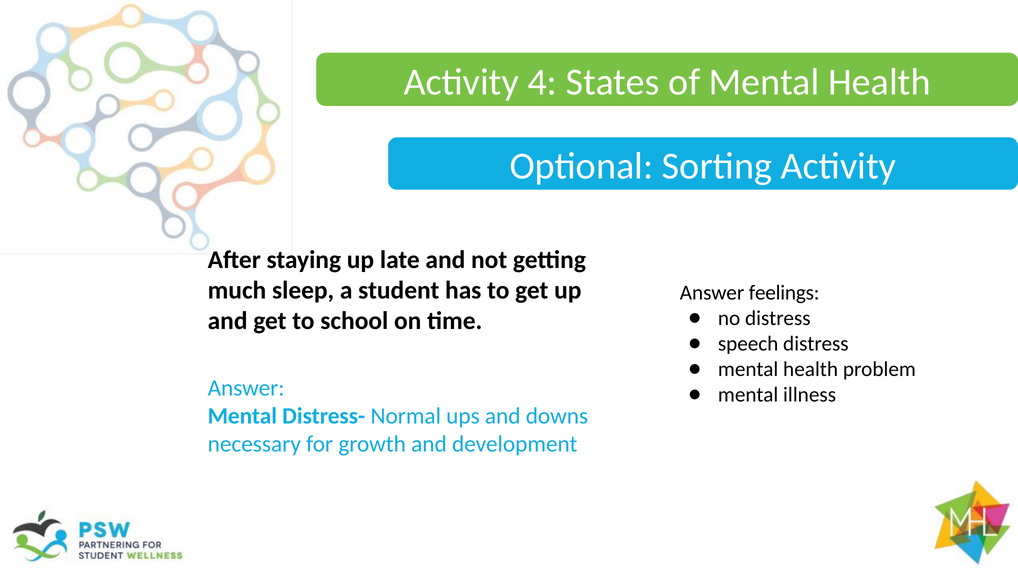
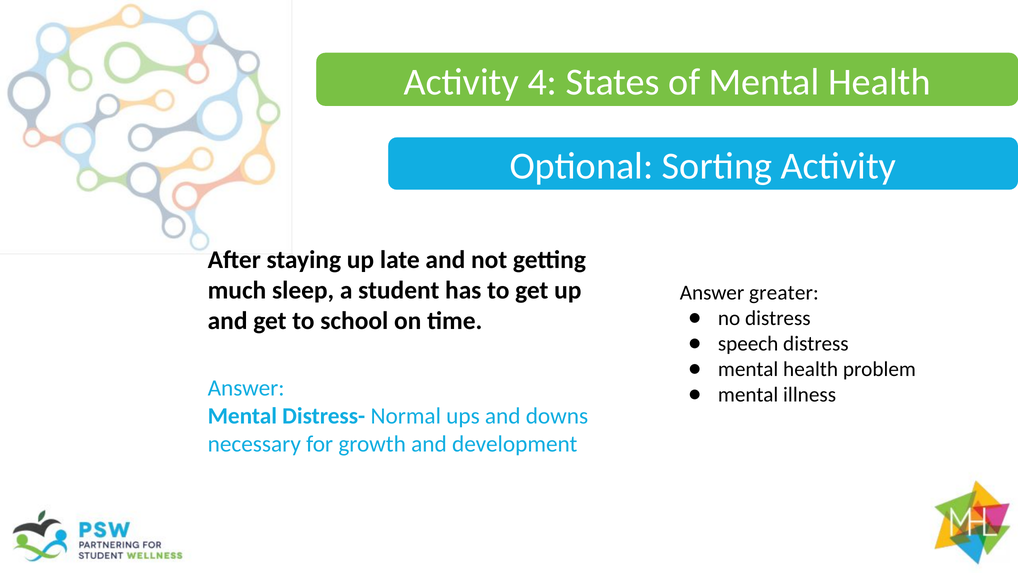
feelings: feelings -> greater (784, 293)
